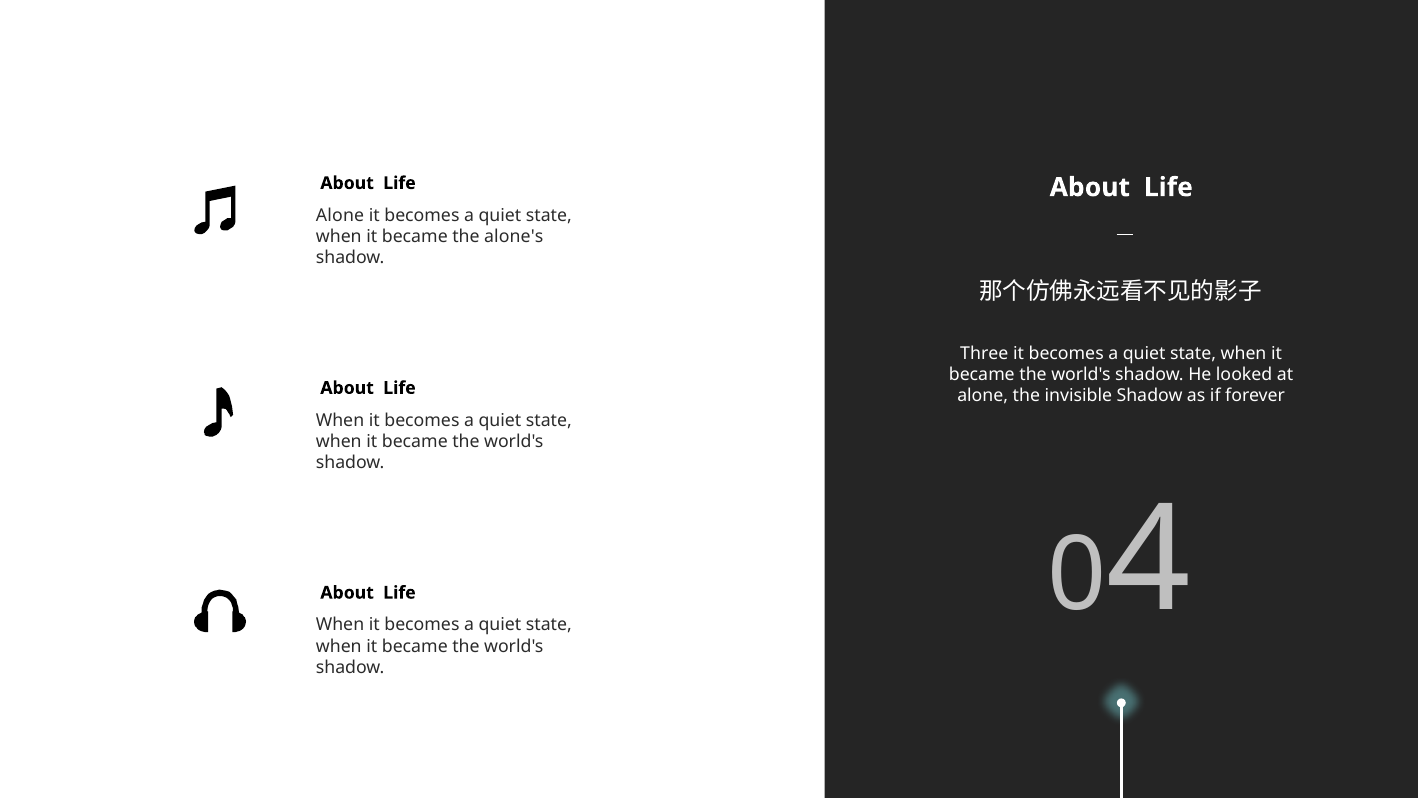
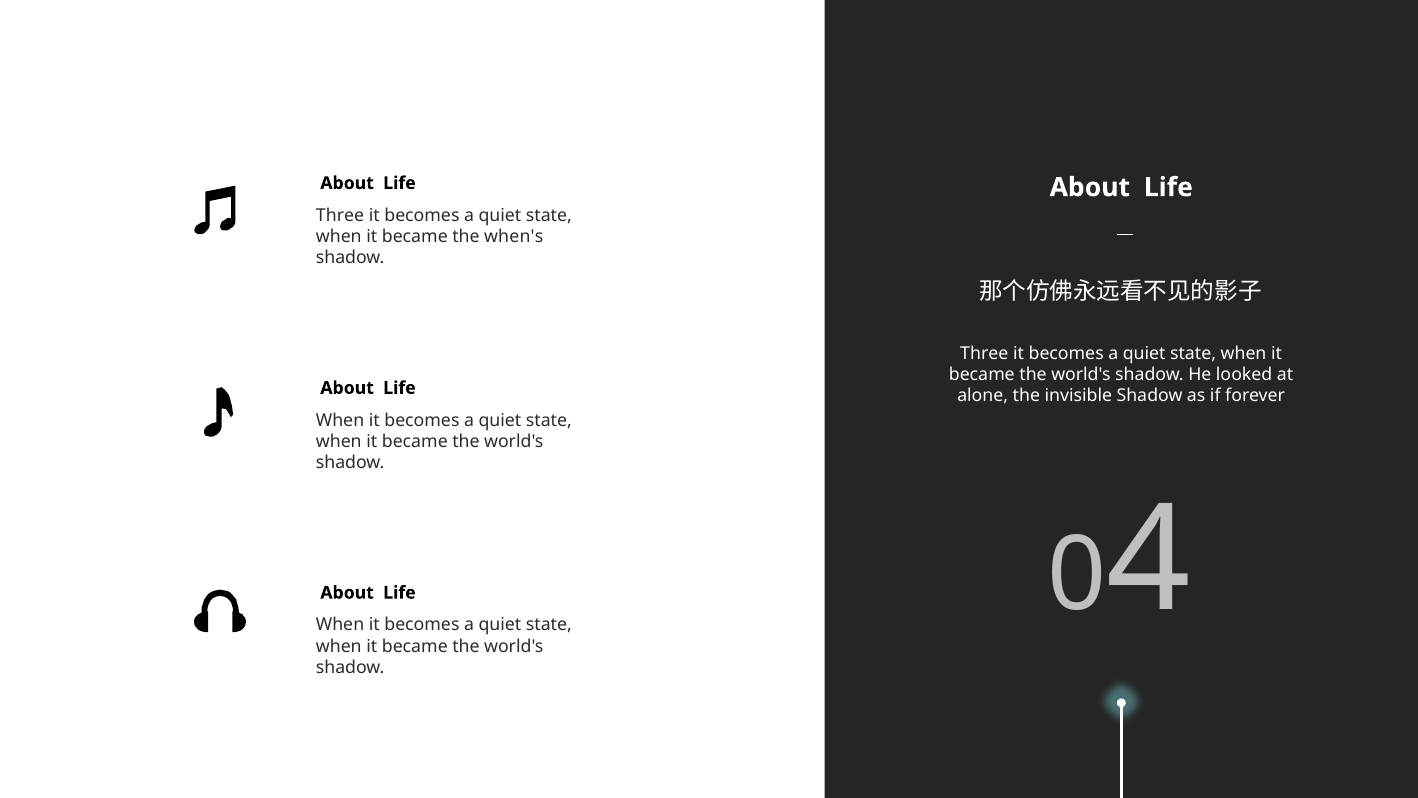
Alone: Alone -> Three (340, 215)
alone's: alone's -> when's (514, 237)
